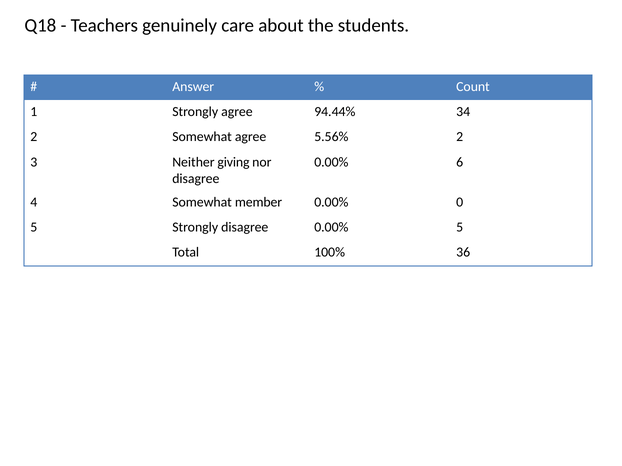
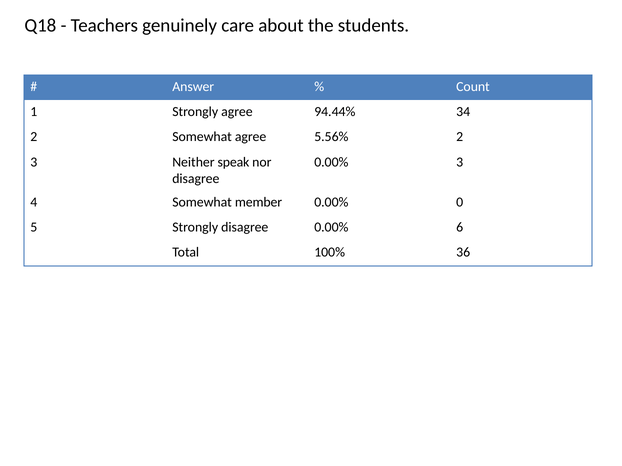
giving: giving -> speak (233, 162)
0.00% 6: 6 -> 3 (460, 162)
0.00% 5: 5 -> 6 (460, 227)
